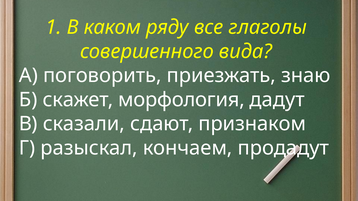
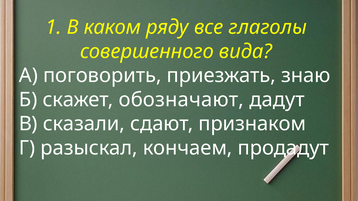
морфология: морфология -> обозначают (181, 100)
